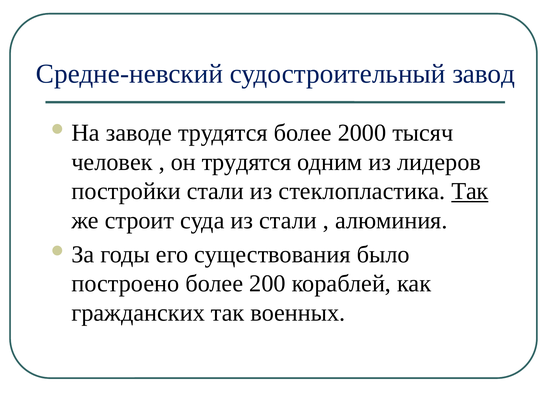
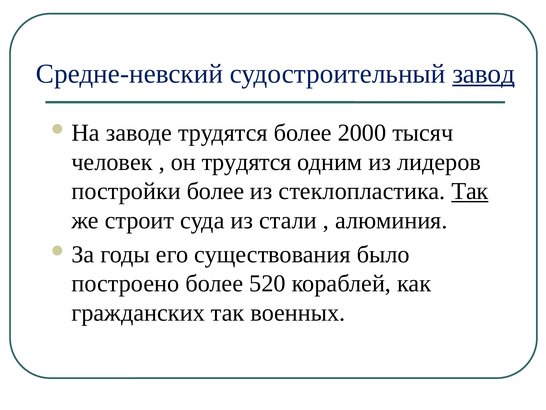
завод underline: none -> present (484, 74)
постройки стали: стали -> более (215, 191)
200: 200 -> 520 (267, 283)
